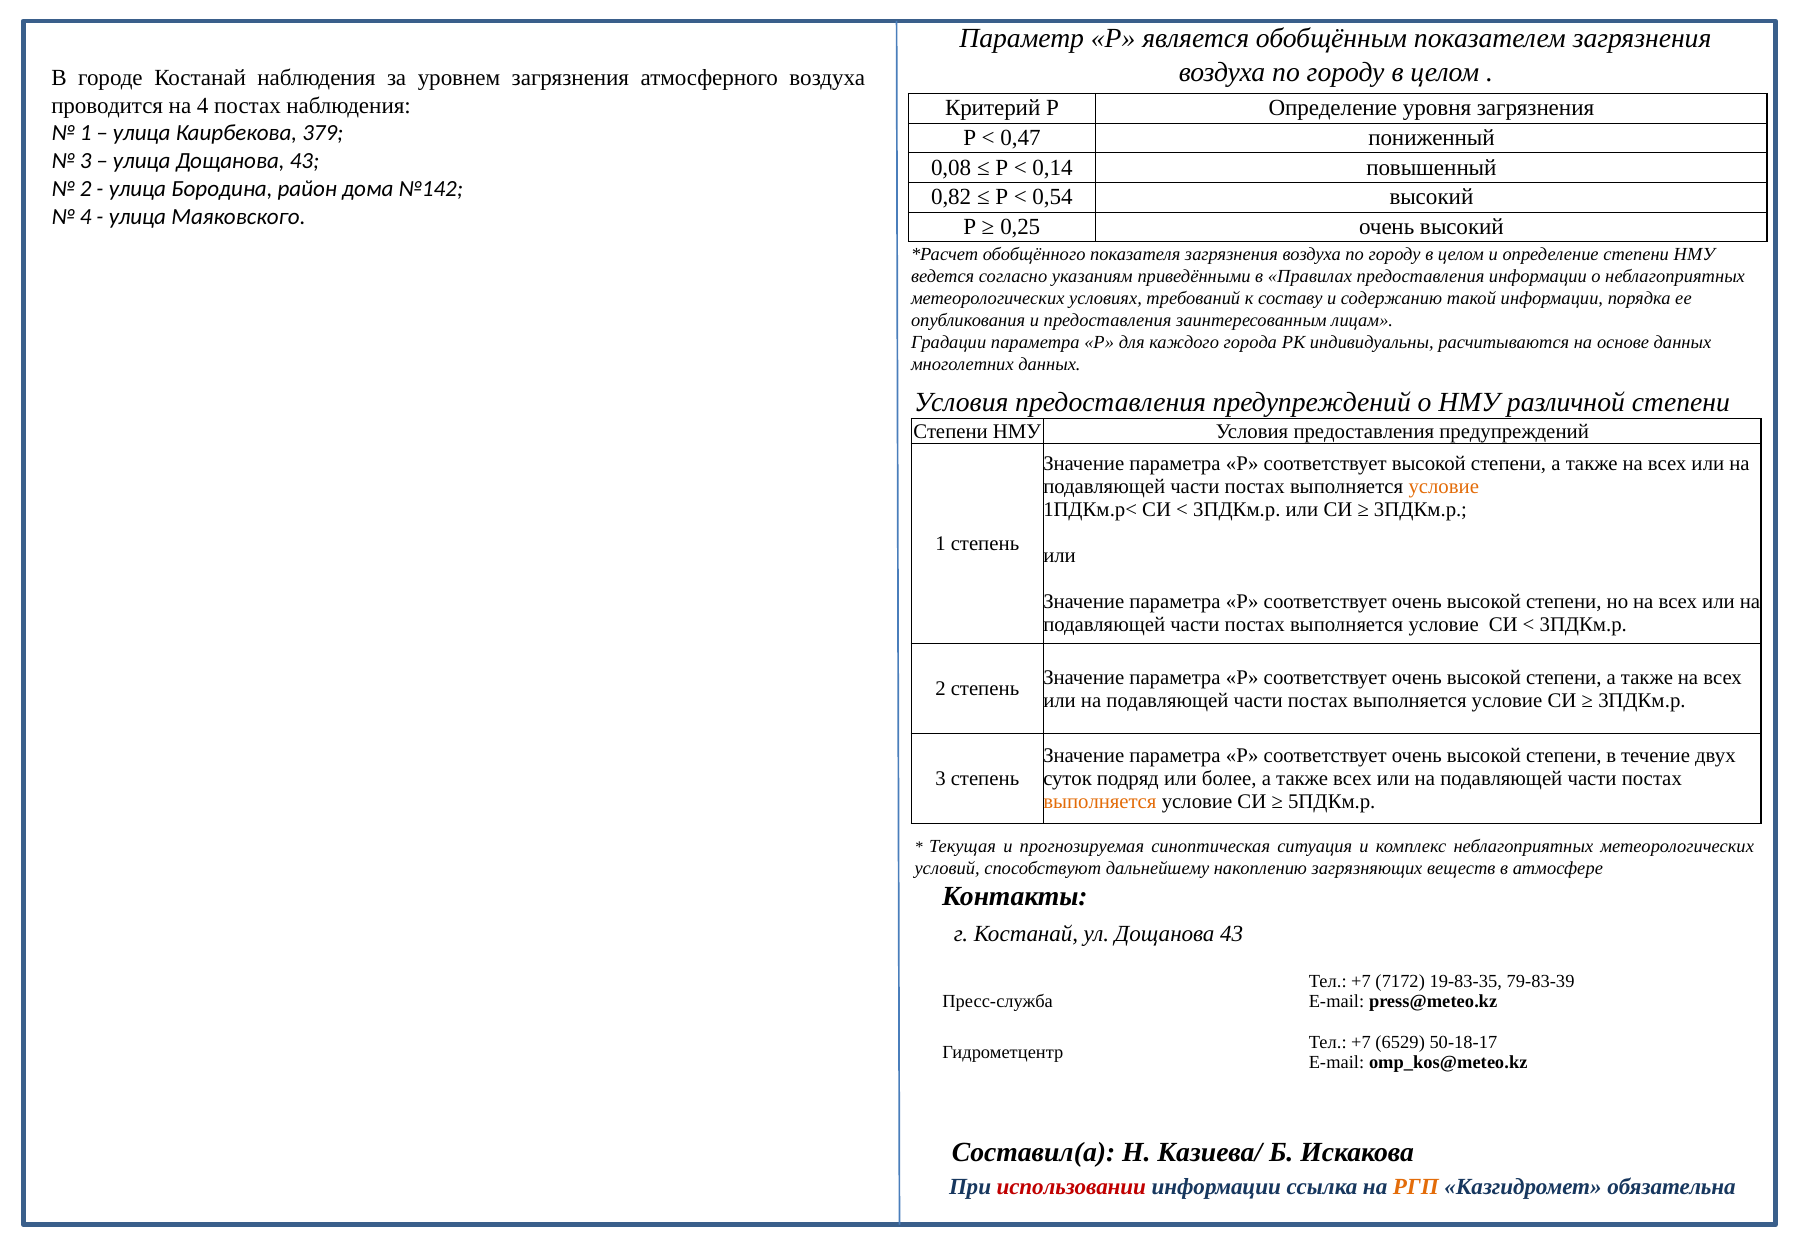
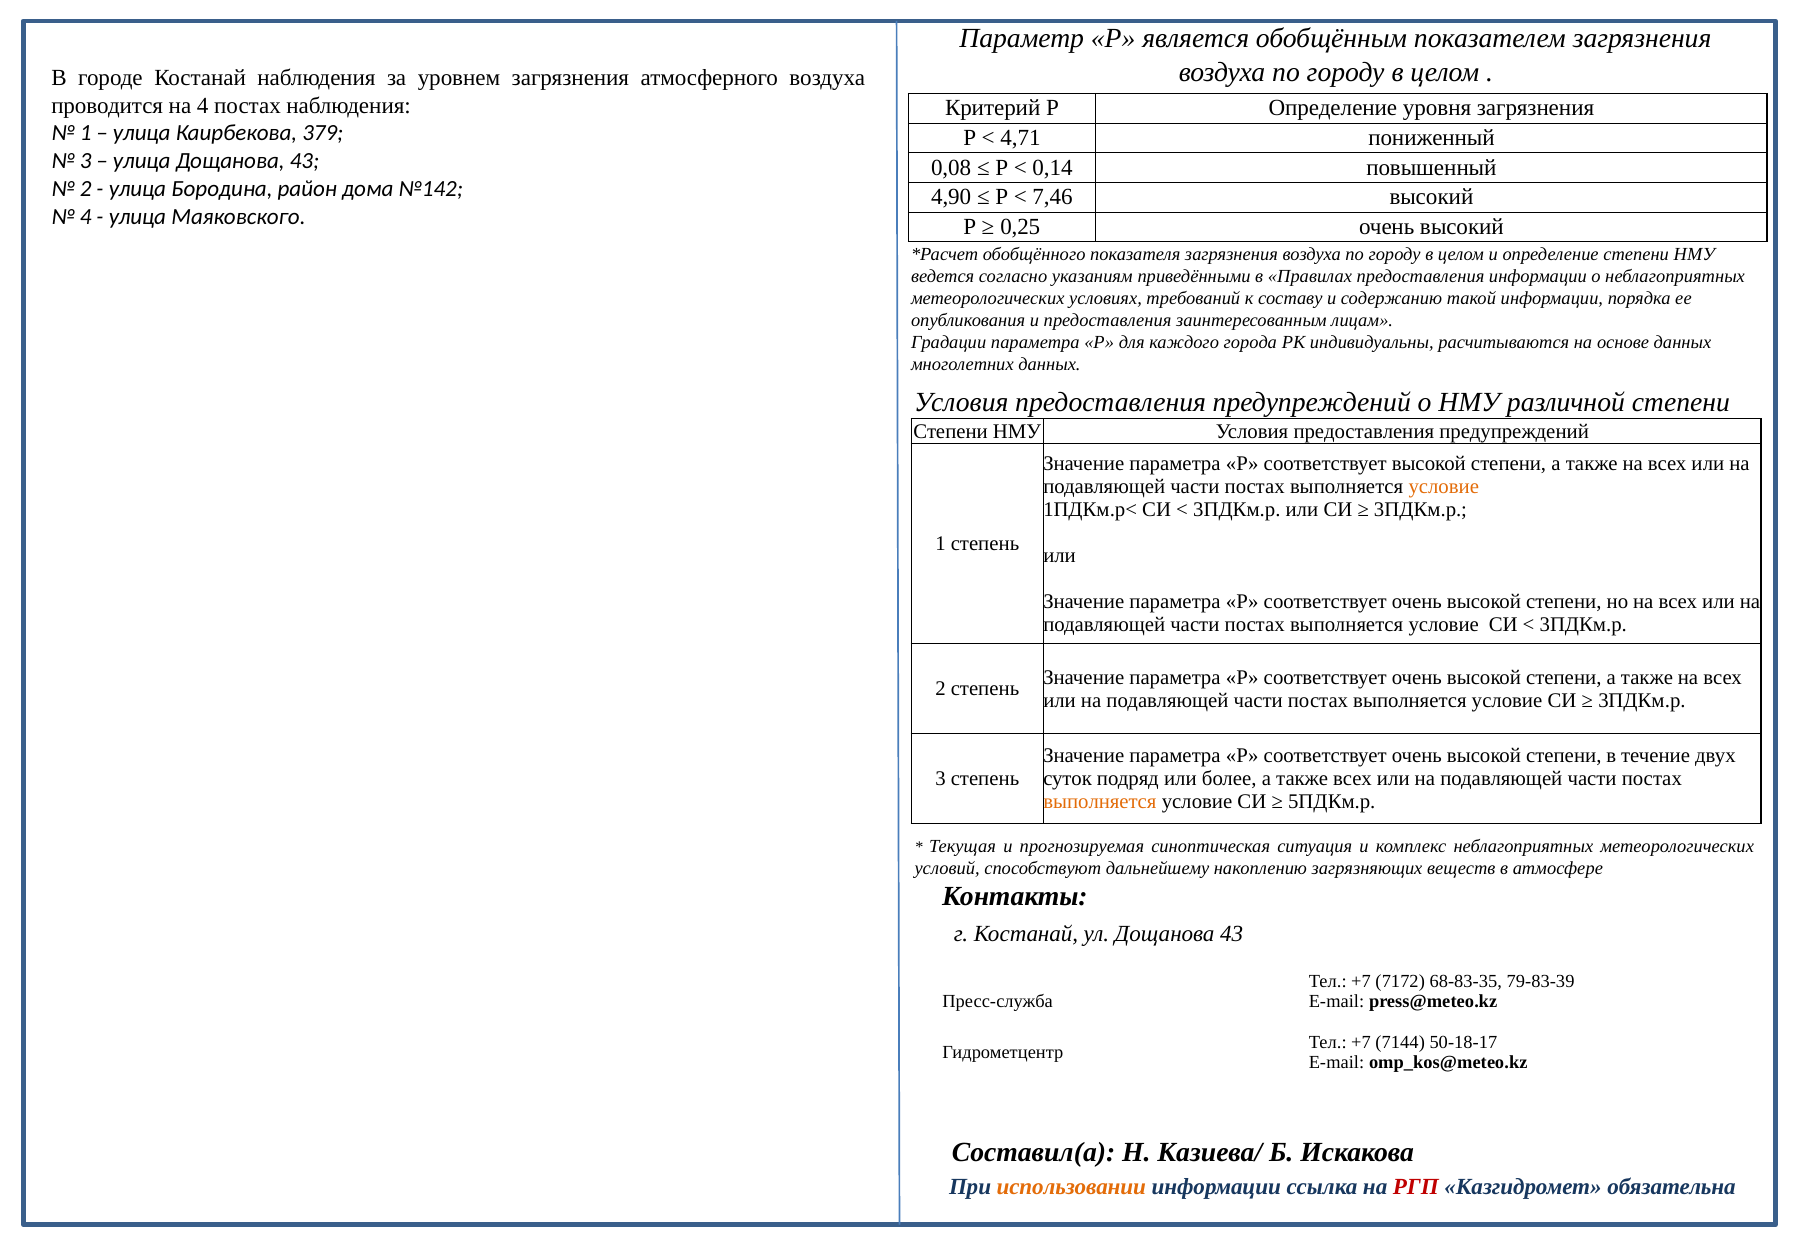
0,47: 0,47 -> 4,71 (1021, 138)
0,82: 0,82 -> 4,90 (951, 197)
0,54: 0,54 -> 7,46 (1052, 197)
19-83-35: 19-83-35 -> 68-83-35 (1466, 981)
6529: 6529 -> 7144 (1400, 1041)
использовании colour: red -> orange (1071, 1186)
РГП colour: orange -> red (1416, 1186)
